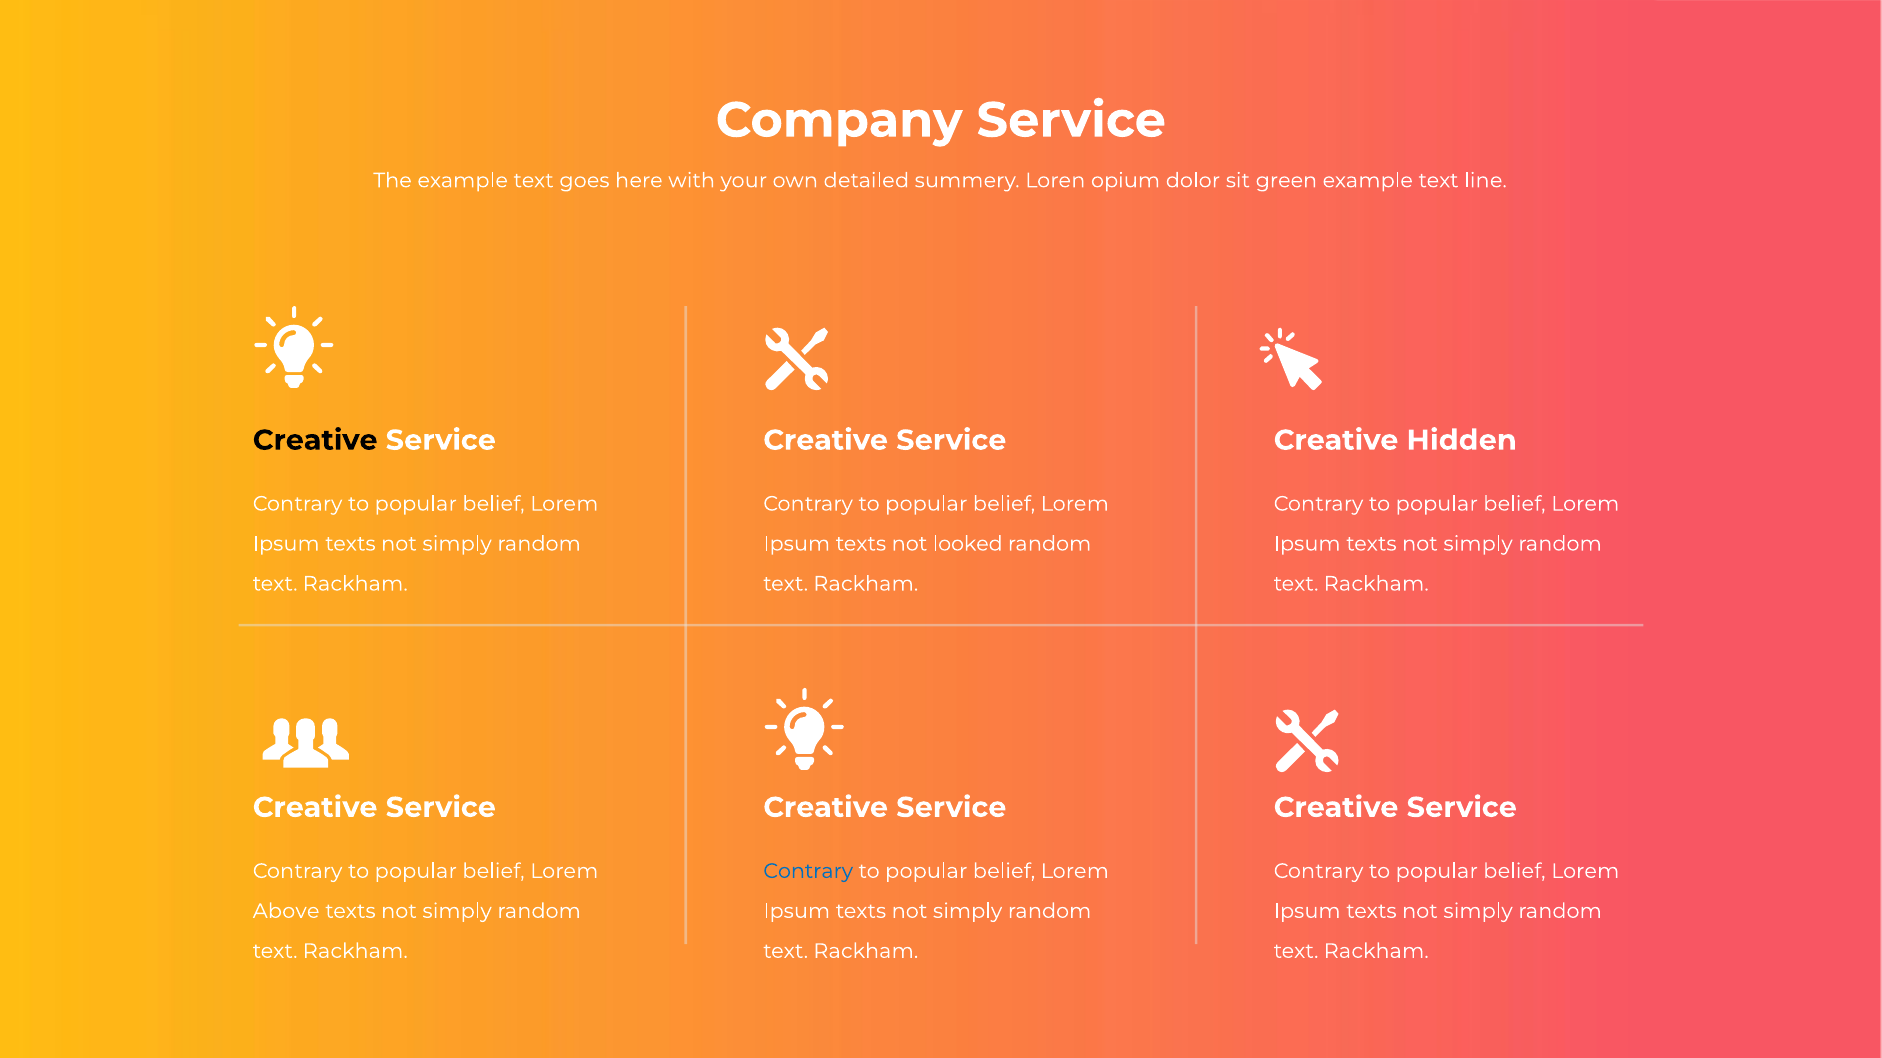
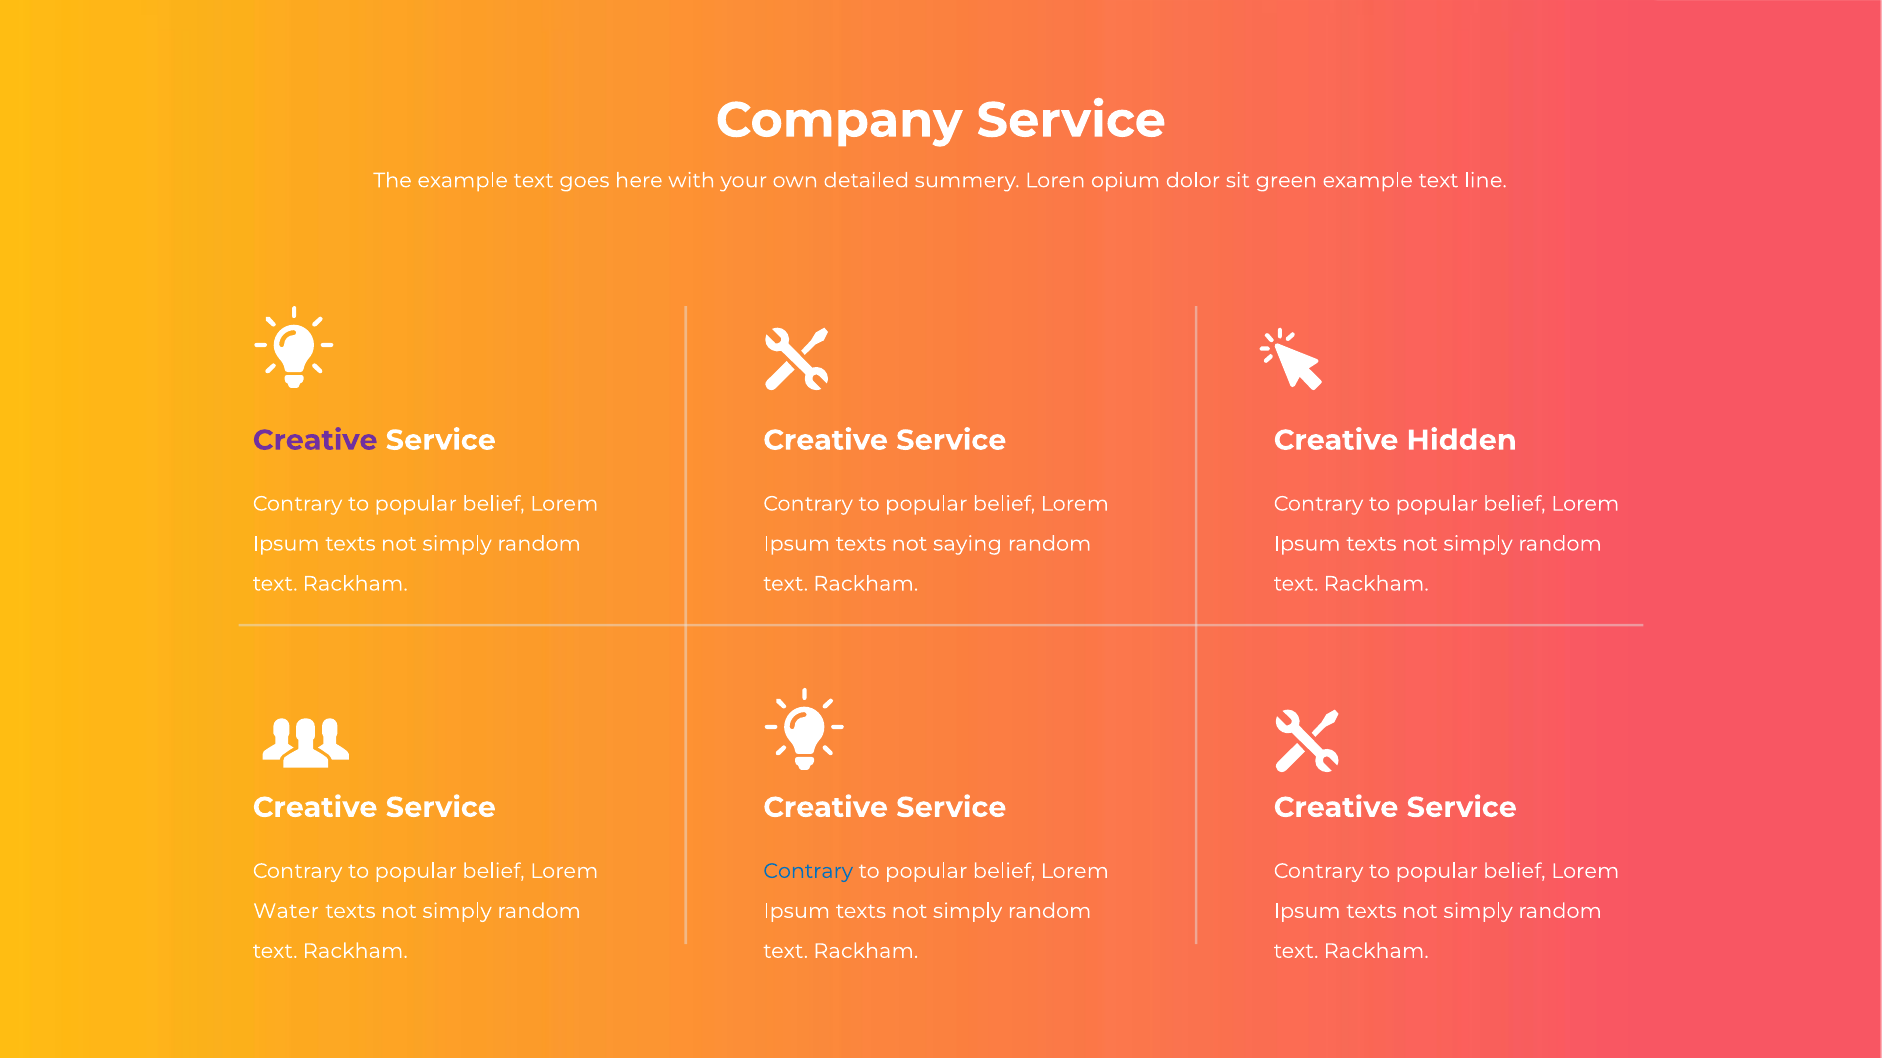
Creative colour: black -> purple (315, 440)
looked: looked -> saying (967, 544)
Above: Above -> Water (286, 912)
